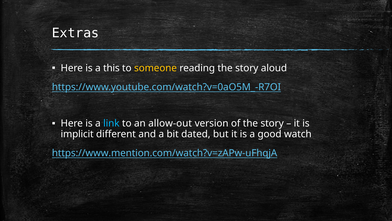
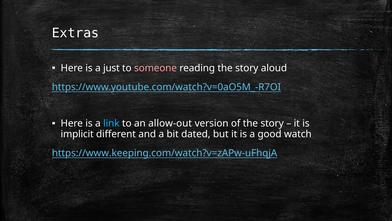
this: this -> just (111, 68)
someone colour: yellow -> pink (155, 68)
https://www.mention.com/watch?v=zAPw-uFhqjA: https://www.mention.com/watch?v=zAPw-uFhqjA -> https://www.keeping.com/watch?v=zAPw-uFhqjA (165, 153)
